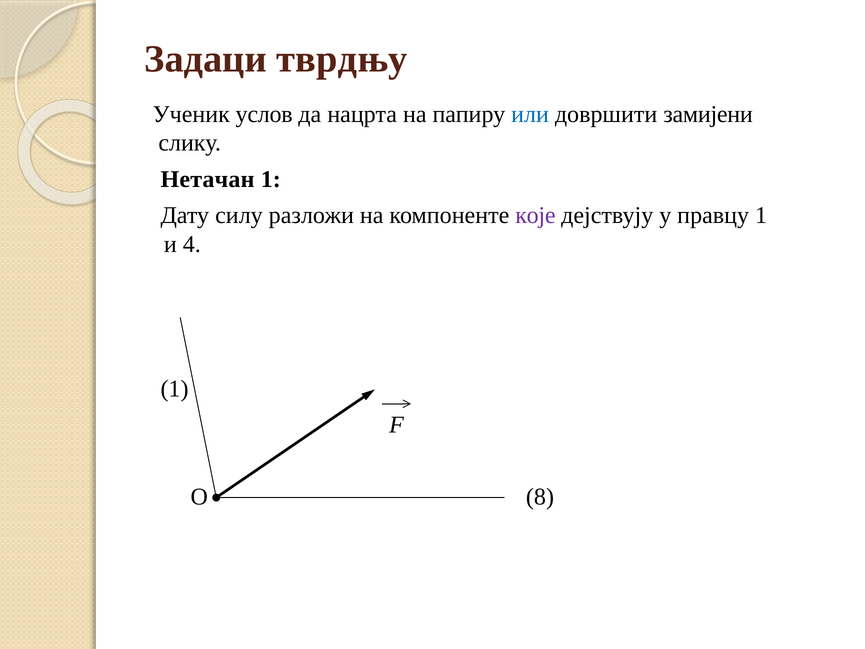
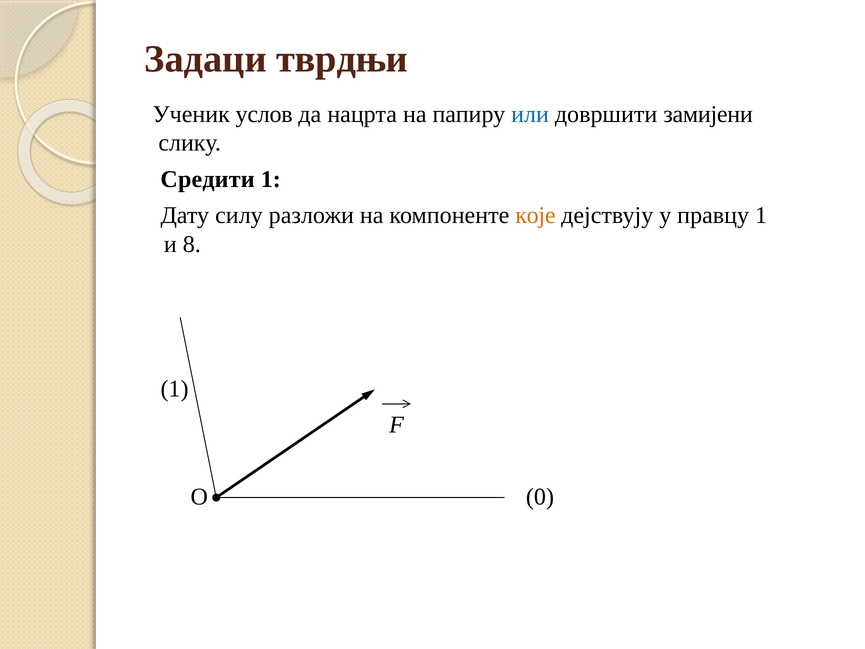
тврдњу: тврдњу -> тврдњи (342, 59)
Нетачан: Нетачан -> Средити (208, 179)
које colour: purple -> orange (535, 215)
4: 4 -> 8 (192, 244)
8: 8 -> 0 (540, 497)
